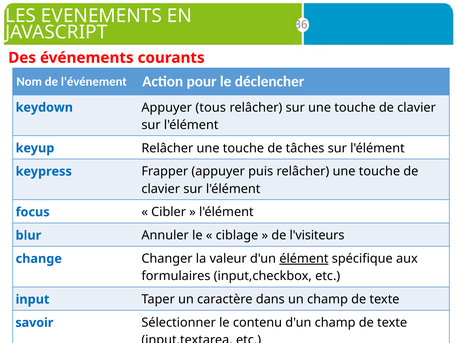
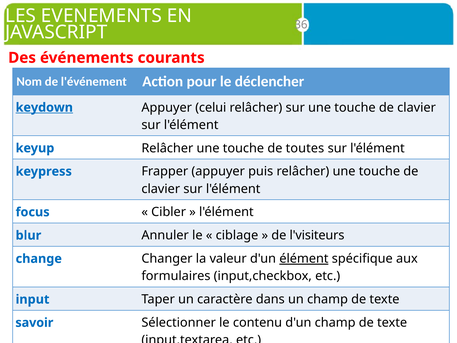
keydown underline: none -> present (44, 107)
tous: tous -> celui (211, 107)
tâches: tâches -> toutes (305, 148)
